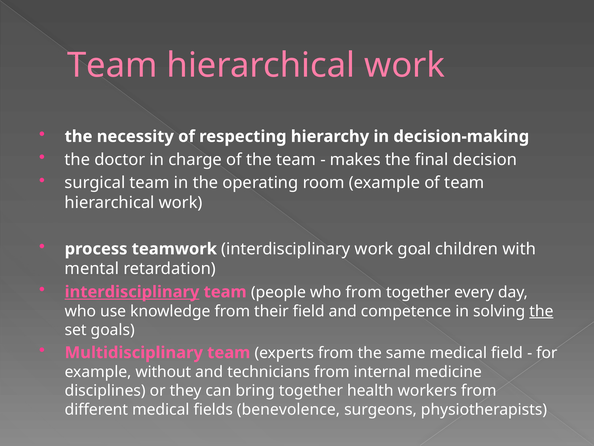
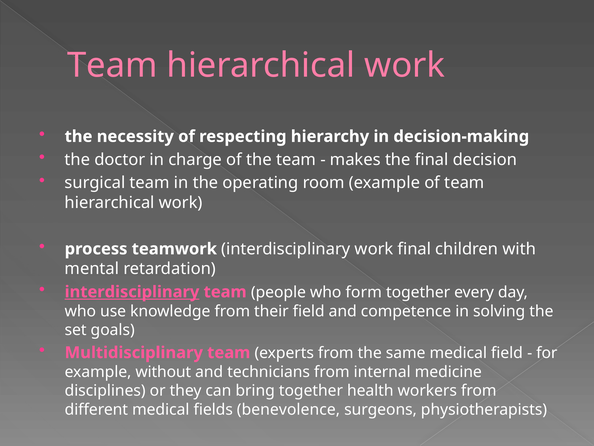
work goal: goal -> final (414, 249)
who from: from -> form (364, 292)
the underline: present -> none (541, 311)
